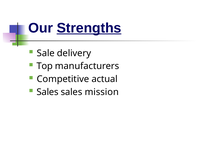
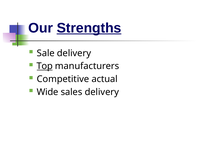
Top underline: none -> present (45, 66)
Sales: Sales -> Wide (48, 92)
sales mission: mission -> delivery (102, 92)
